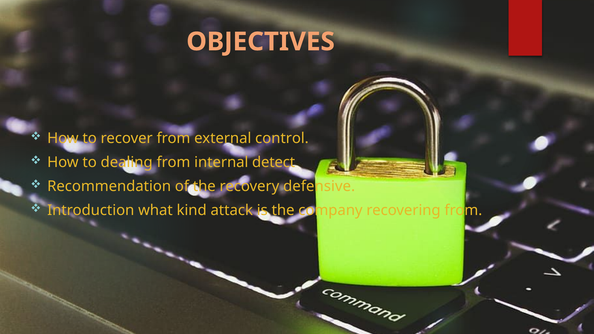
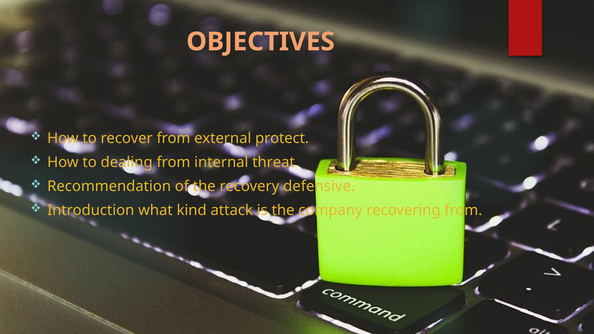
control: control -> protect (282, 138)
detect: detect -> threat (274, 162)
